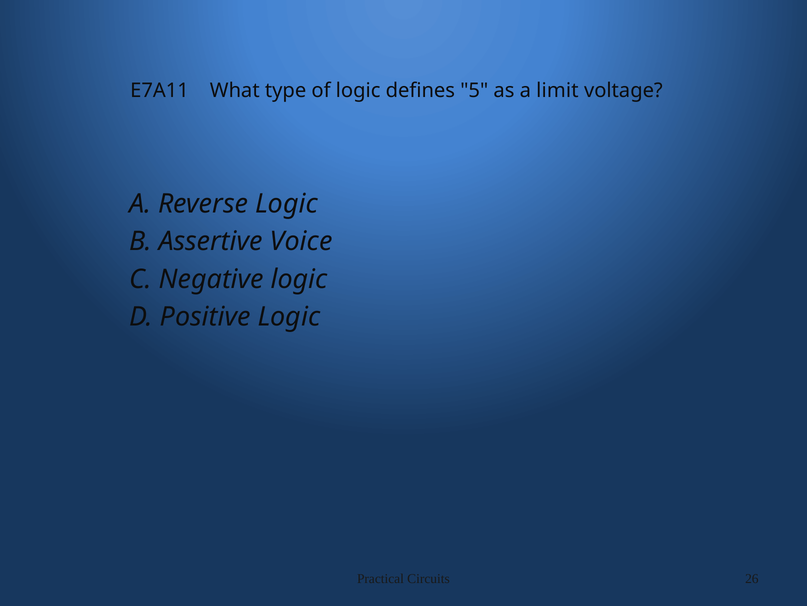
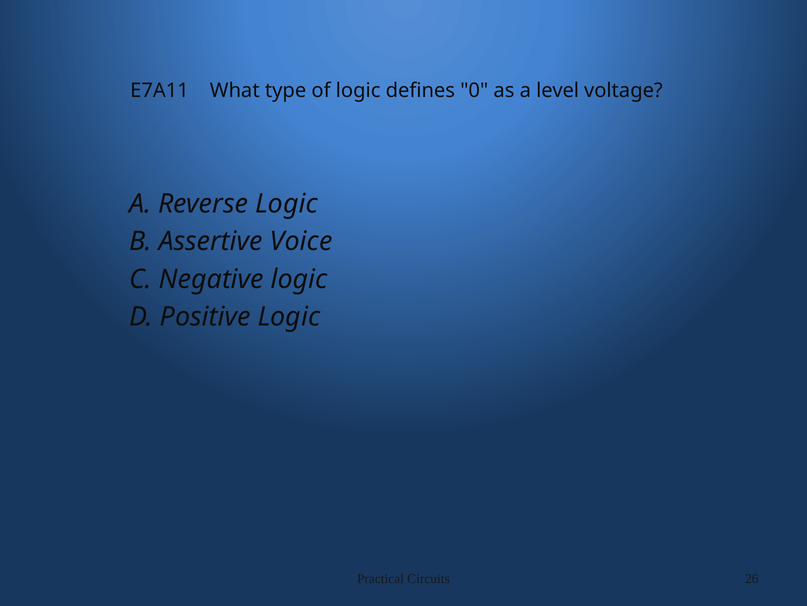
5: 5 -> 0 (474, 90)
limit: limit -> level (558, 90)
